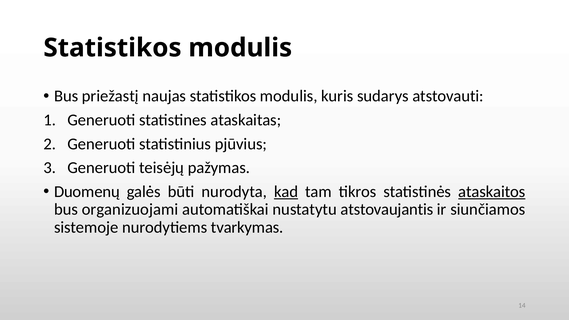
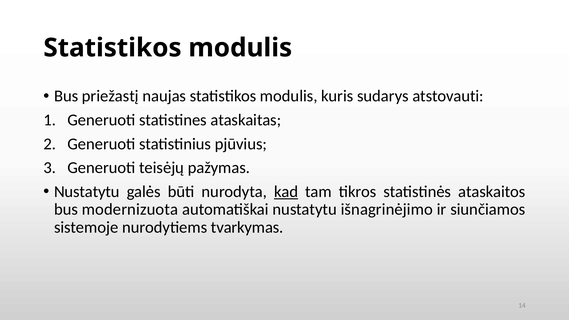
Duomenų: Duomenų -> Nustatytu (87, 192)
ataskaitos underline: present -> none (492, 192)
organizuojami: organizuojami -> modernizuota (130, 210)
atstovaujantis: atstovaujantis -> išnagrinėjimo (387, 210)
